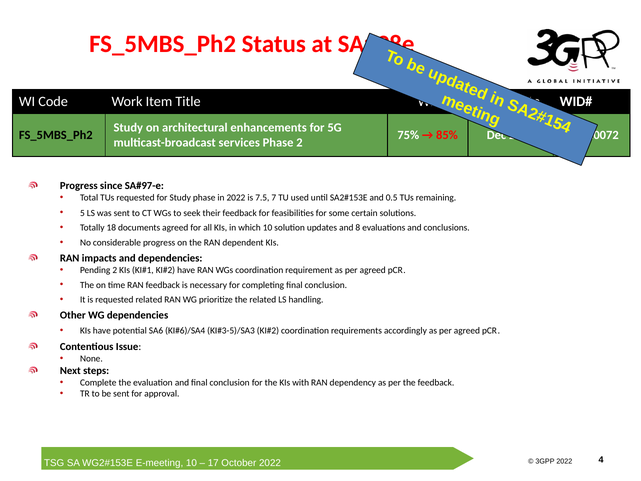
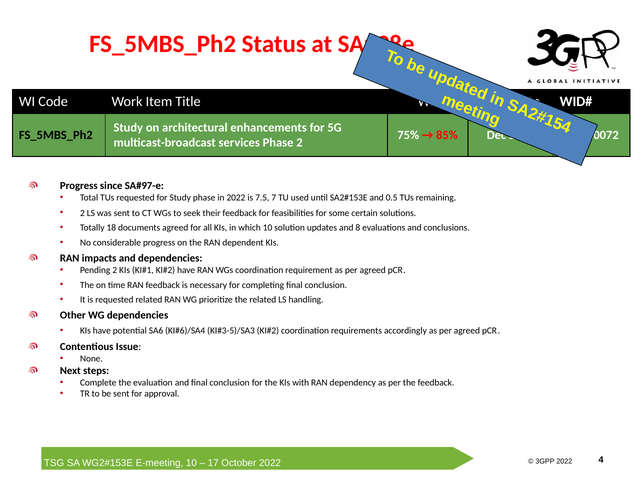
5: 5 -> 2 (82, 213)
